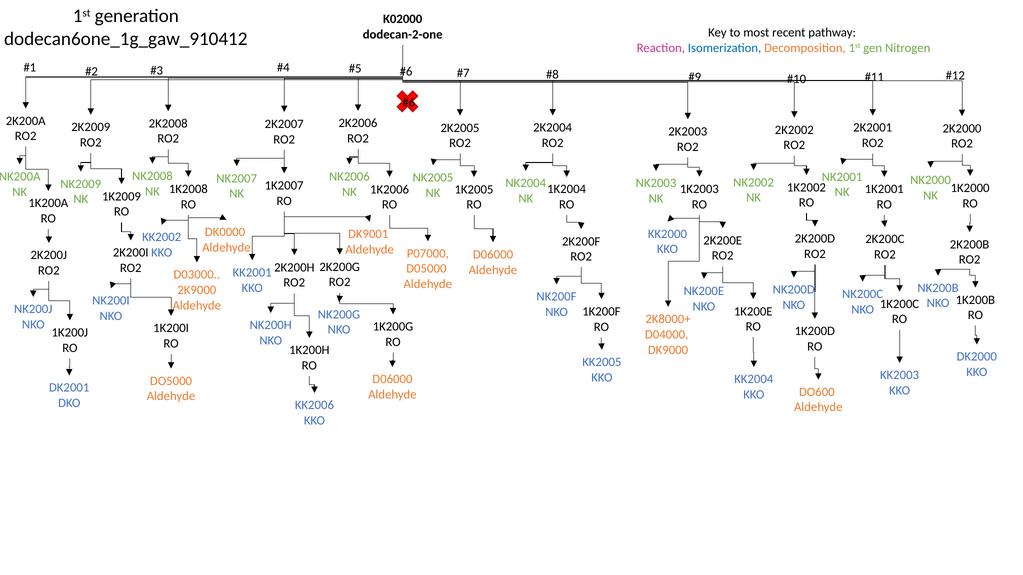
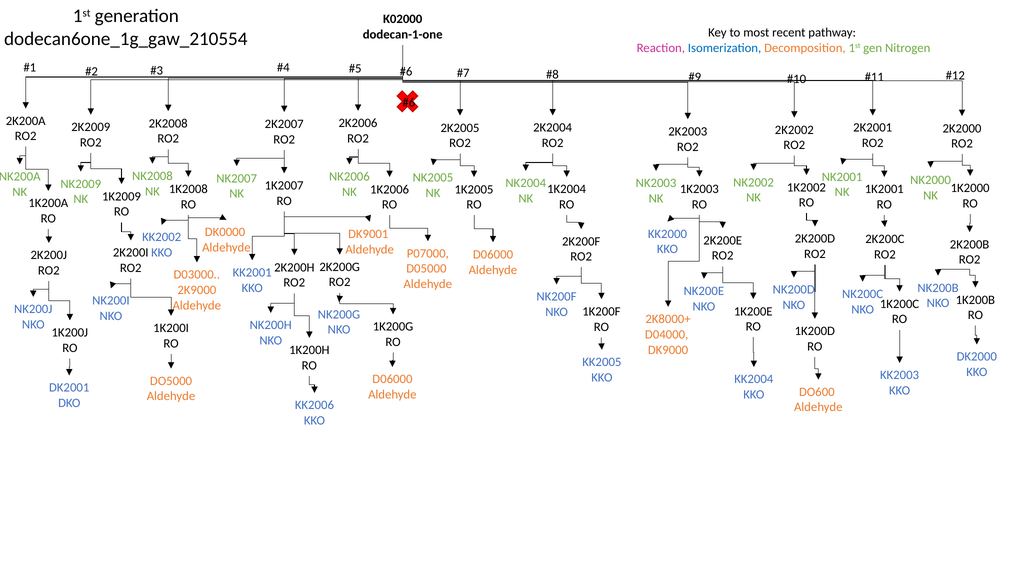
dodecan-2-one: dodecan-2-one -> dodecan-1-one (403, 34)
dodecan6one_1g_gaw_910412: dodecan6one_1g_gaw_910412 -> dodecan6one_1g_gaw_210554 (126, 39)
